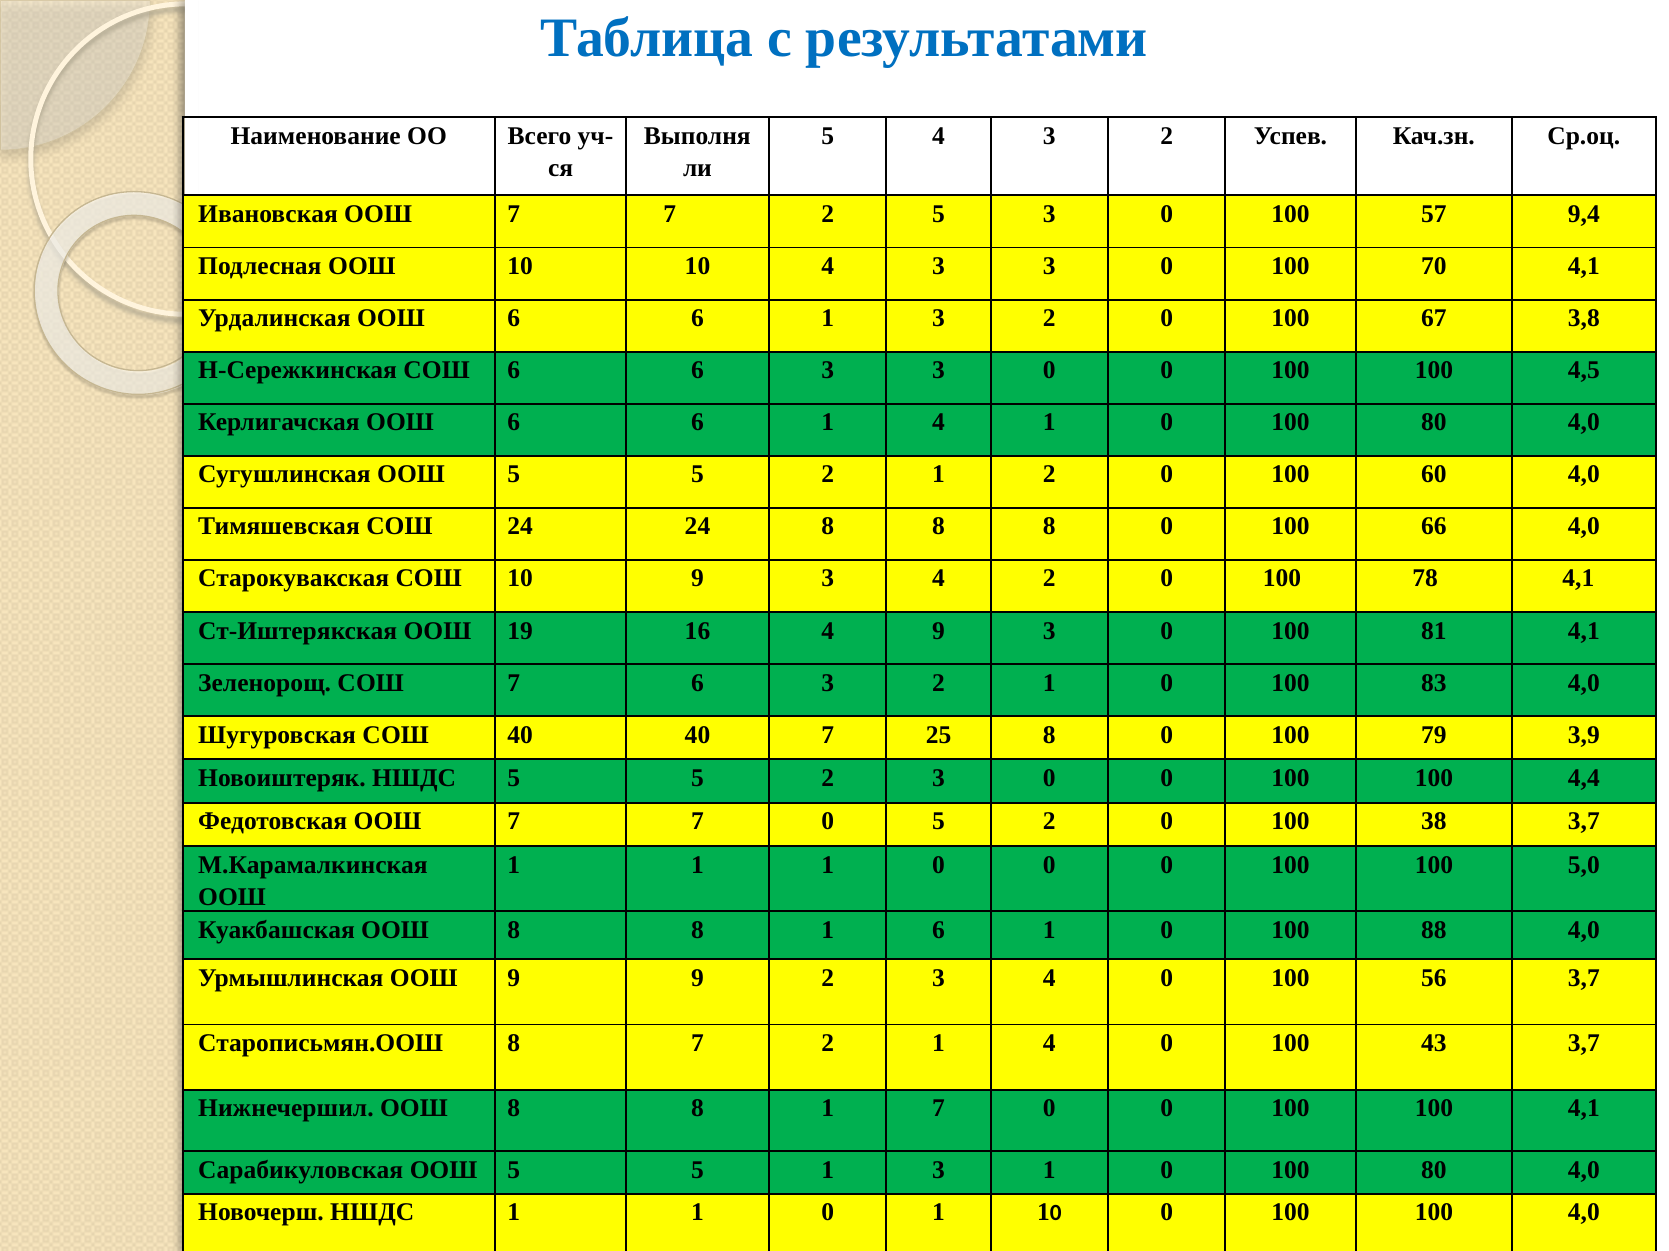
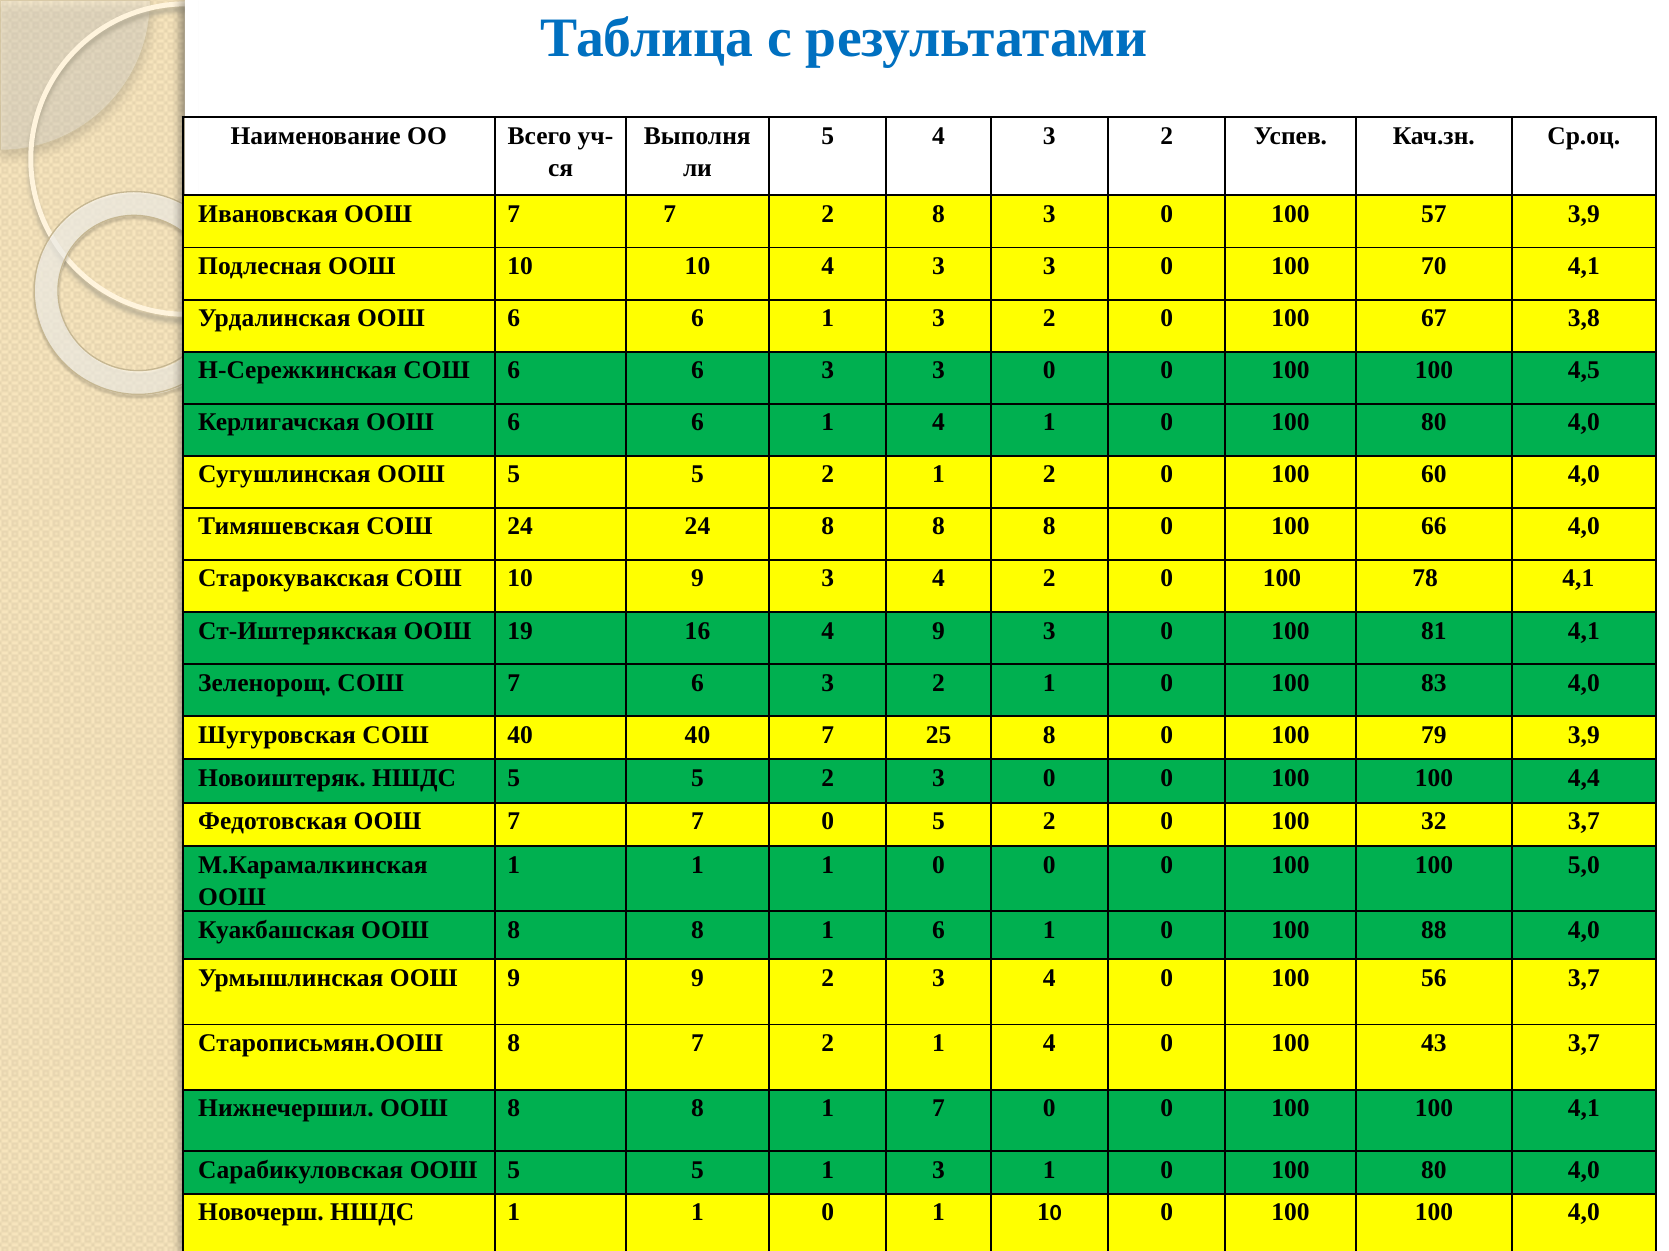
2 5: 5 -> 8 (939, 214)
57 9,4: 9,4 -> 3,9 (1584, 214)
38: 38 -> 32 (1434, 822)
